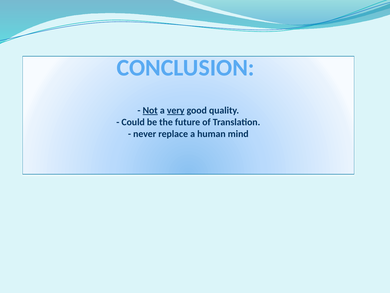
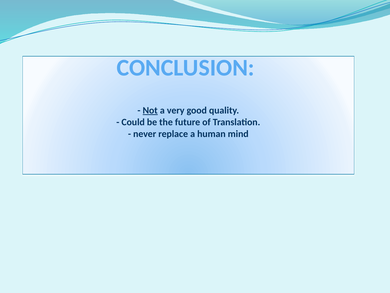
very underline: present -> none (176, 110)
